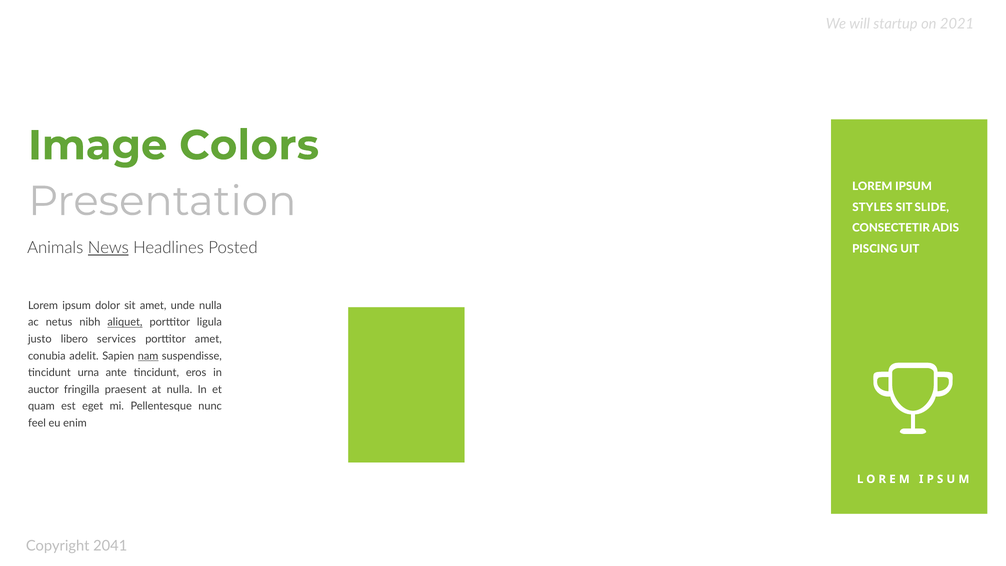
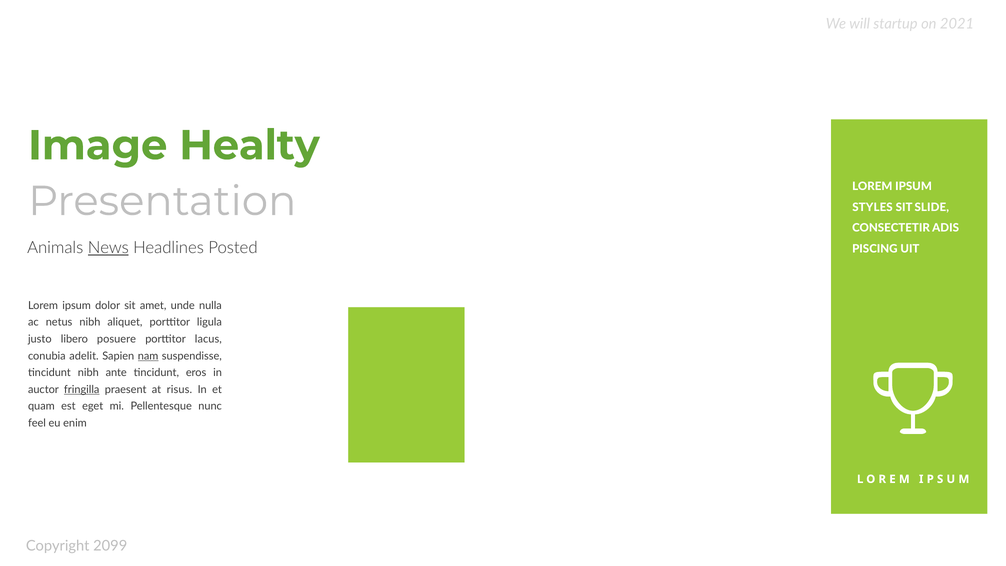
Colors: Colors -> Healty (249, 145)
aliquet underline: present -> none (125, 322)
services: services -> posuere (116, 339)
porttitor amet: amet -> lacus (208, 339)
tincidunt urna: urna -> nibh (88, 373)
fringilla underline: none -> present (82, 389)
at nulla: nulla -> risus (179, 389)
2041: 2041 -> 2099 (110, 546)
